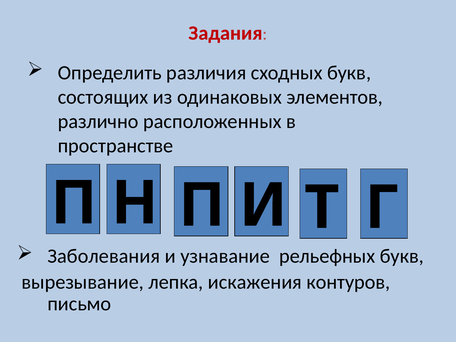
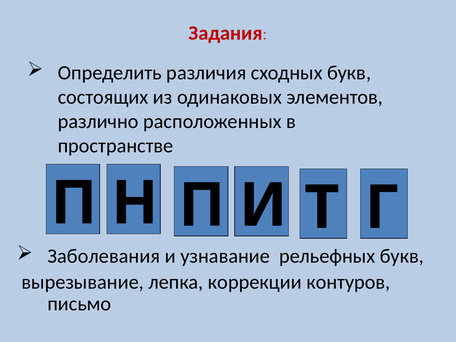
искажения: искажения -> коррекции (255, 282)
